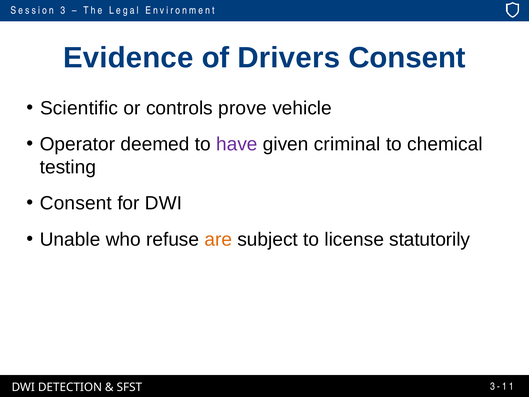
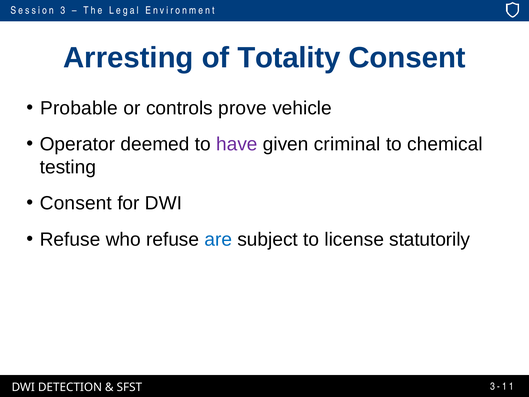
Evidence: Evidence -> Arresting (128, 58)
Drivers: Drivers -> Totality (289, 58)
Scientific: Scientific -> Probable (79, 108)
Unable: Unable -> Refuse (70, 239)
are colour: orange -> blue (218, 239)
